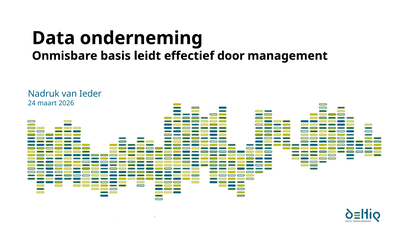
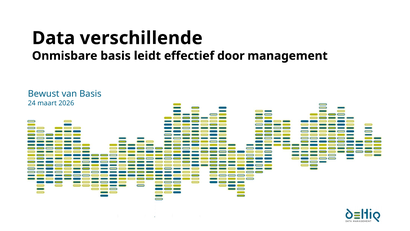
onderneming: onderneming -> verschillende (141, 38)
Nadruk: Nadruk -> Bewust (44, 94)
van Ieder: Ieder -> Basis (90, 94)
